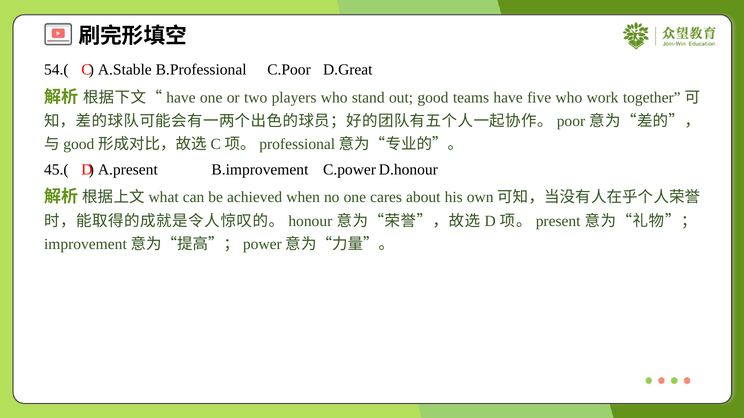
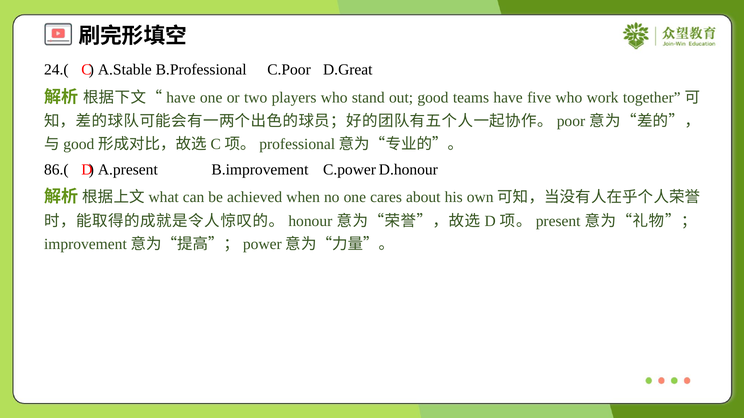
54.(: 54.( -> 24.( (56, 70)
45.(: 45.( -> 86.( (56, 170)
